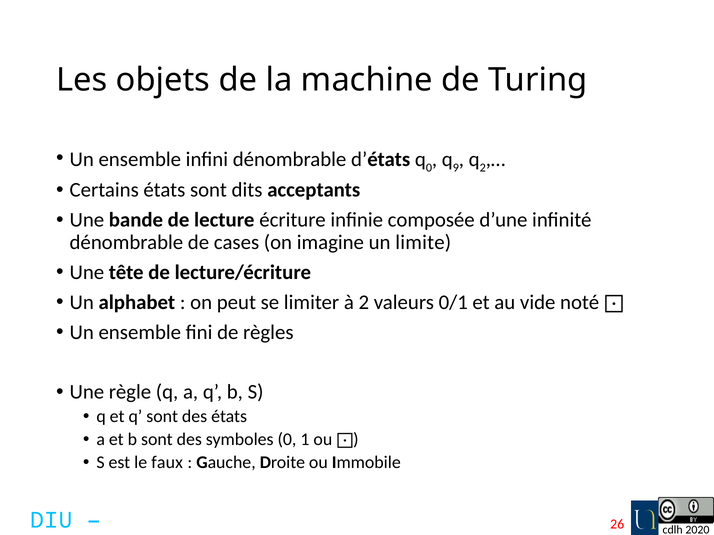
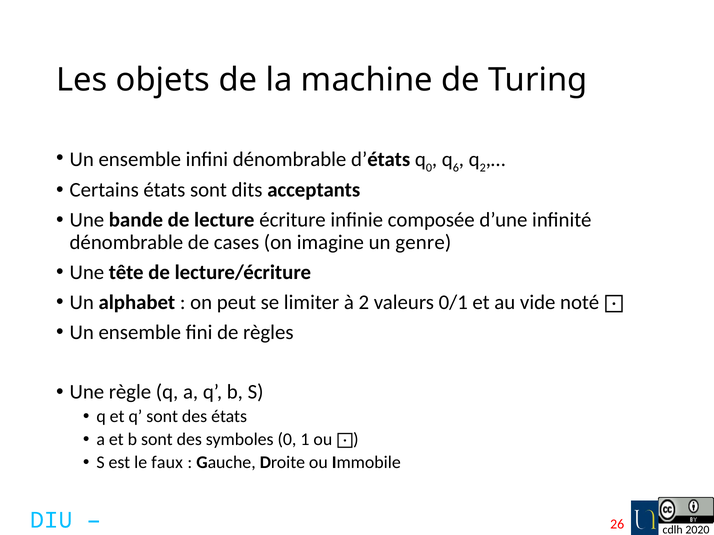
9: 9 -> 6 (456, 168)
limite: limite -> genre (423, 243)
